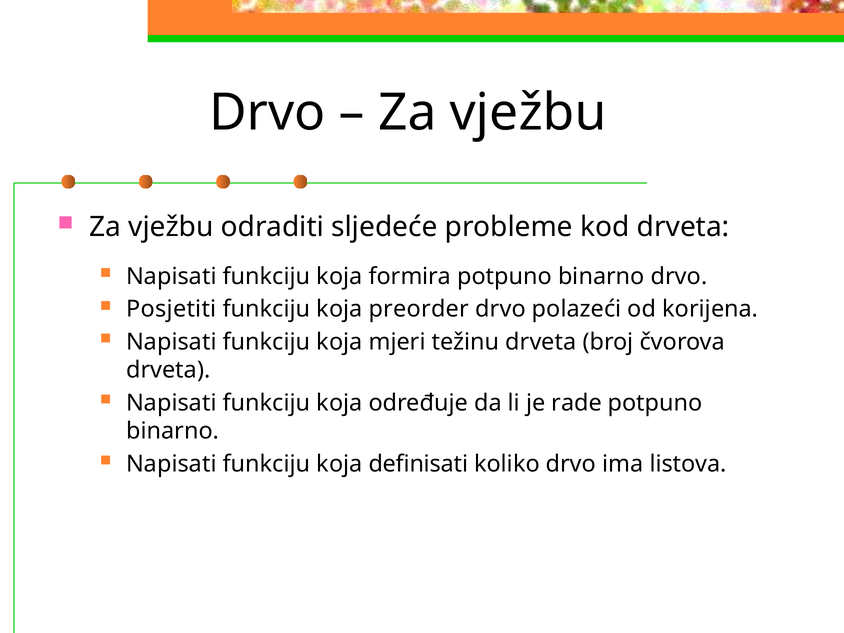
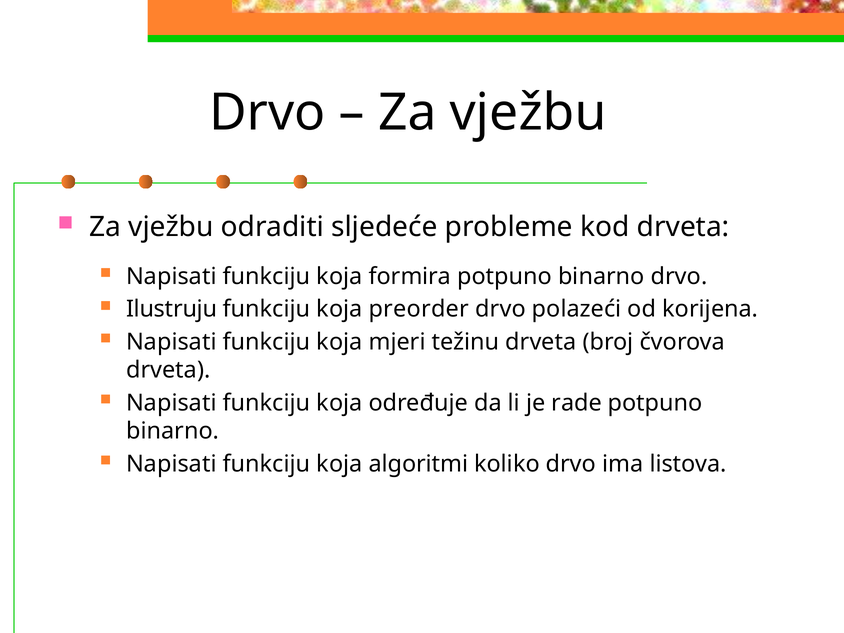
Posjetiti: Posjetiti -> Ilustruju (172, 309)
definisati: definisati -> algoritmi (418, 464)
